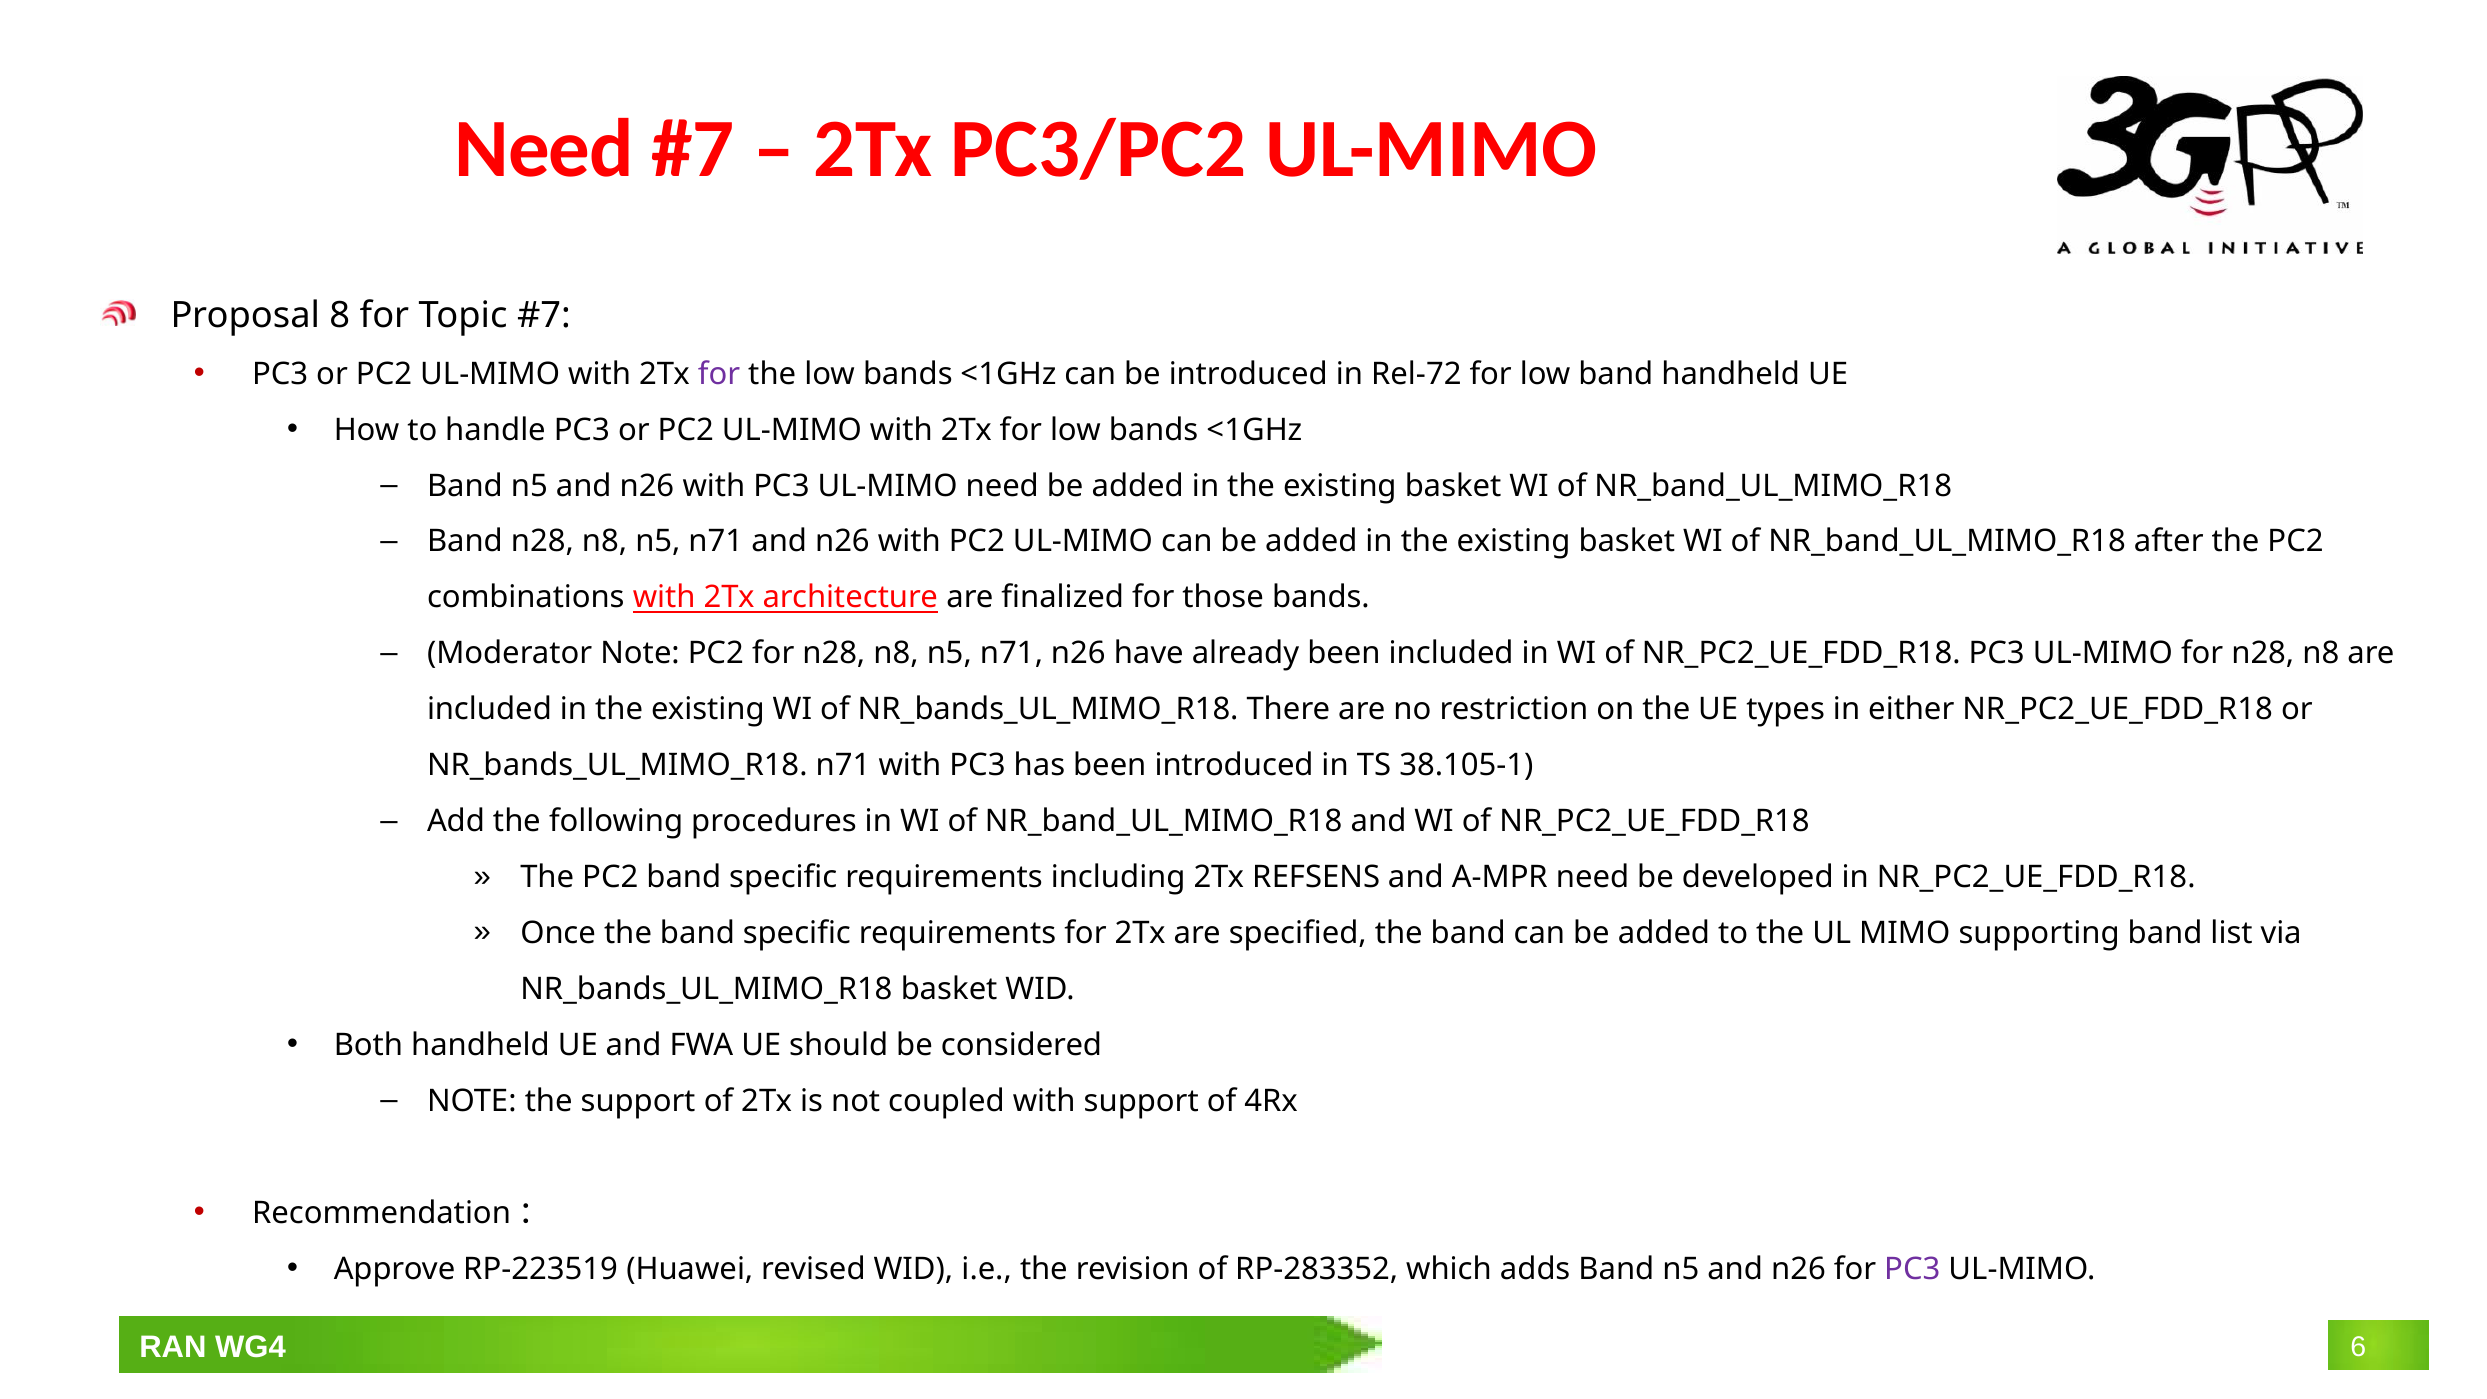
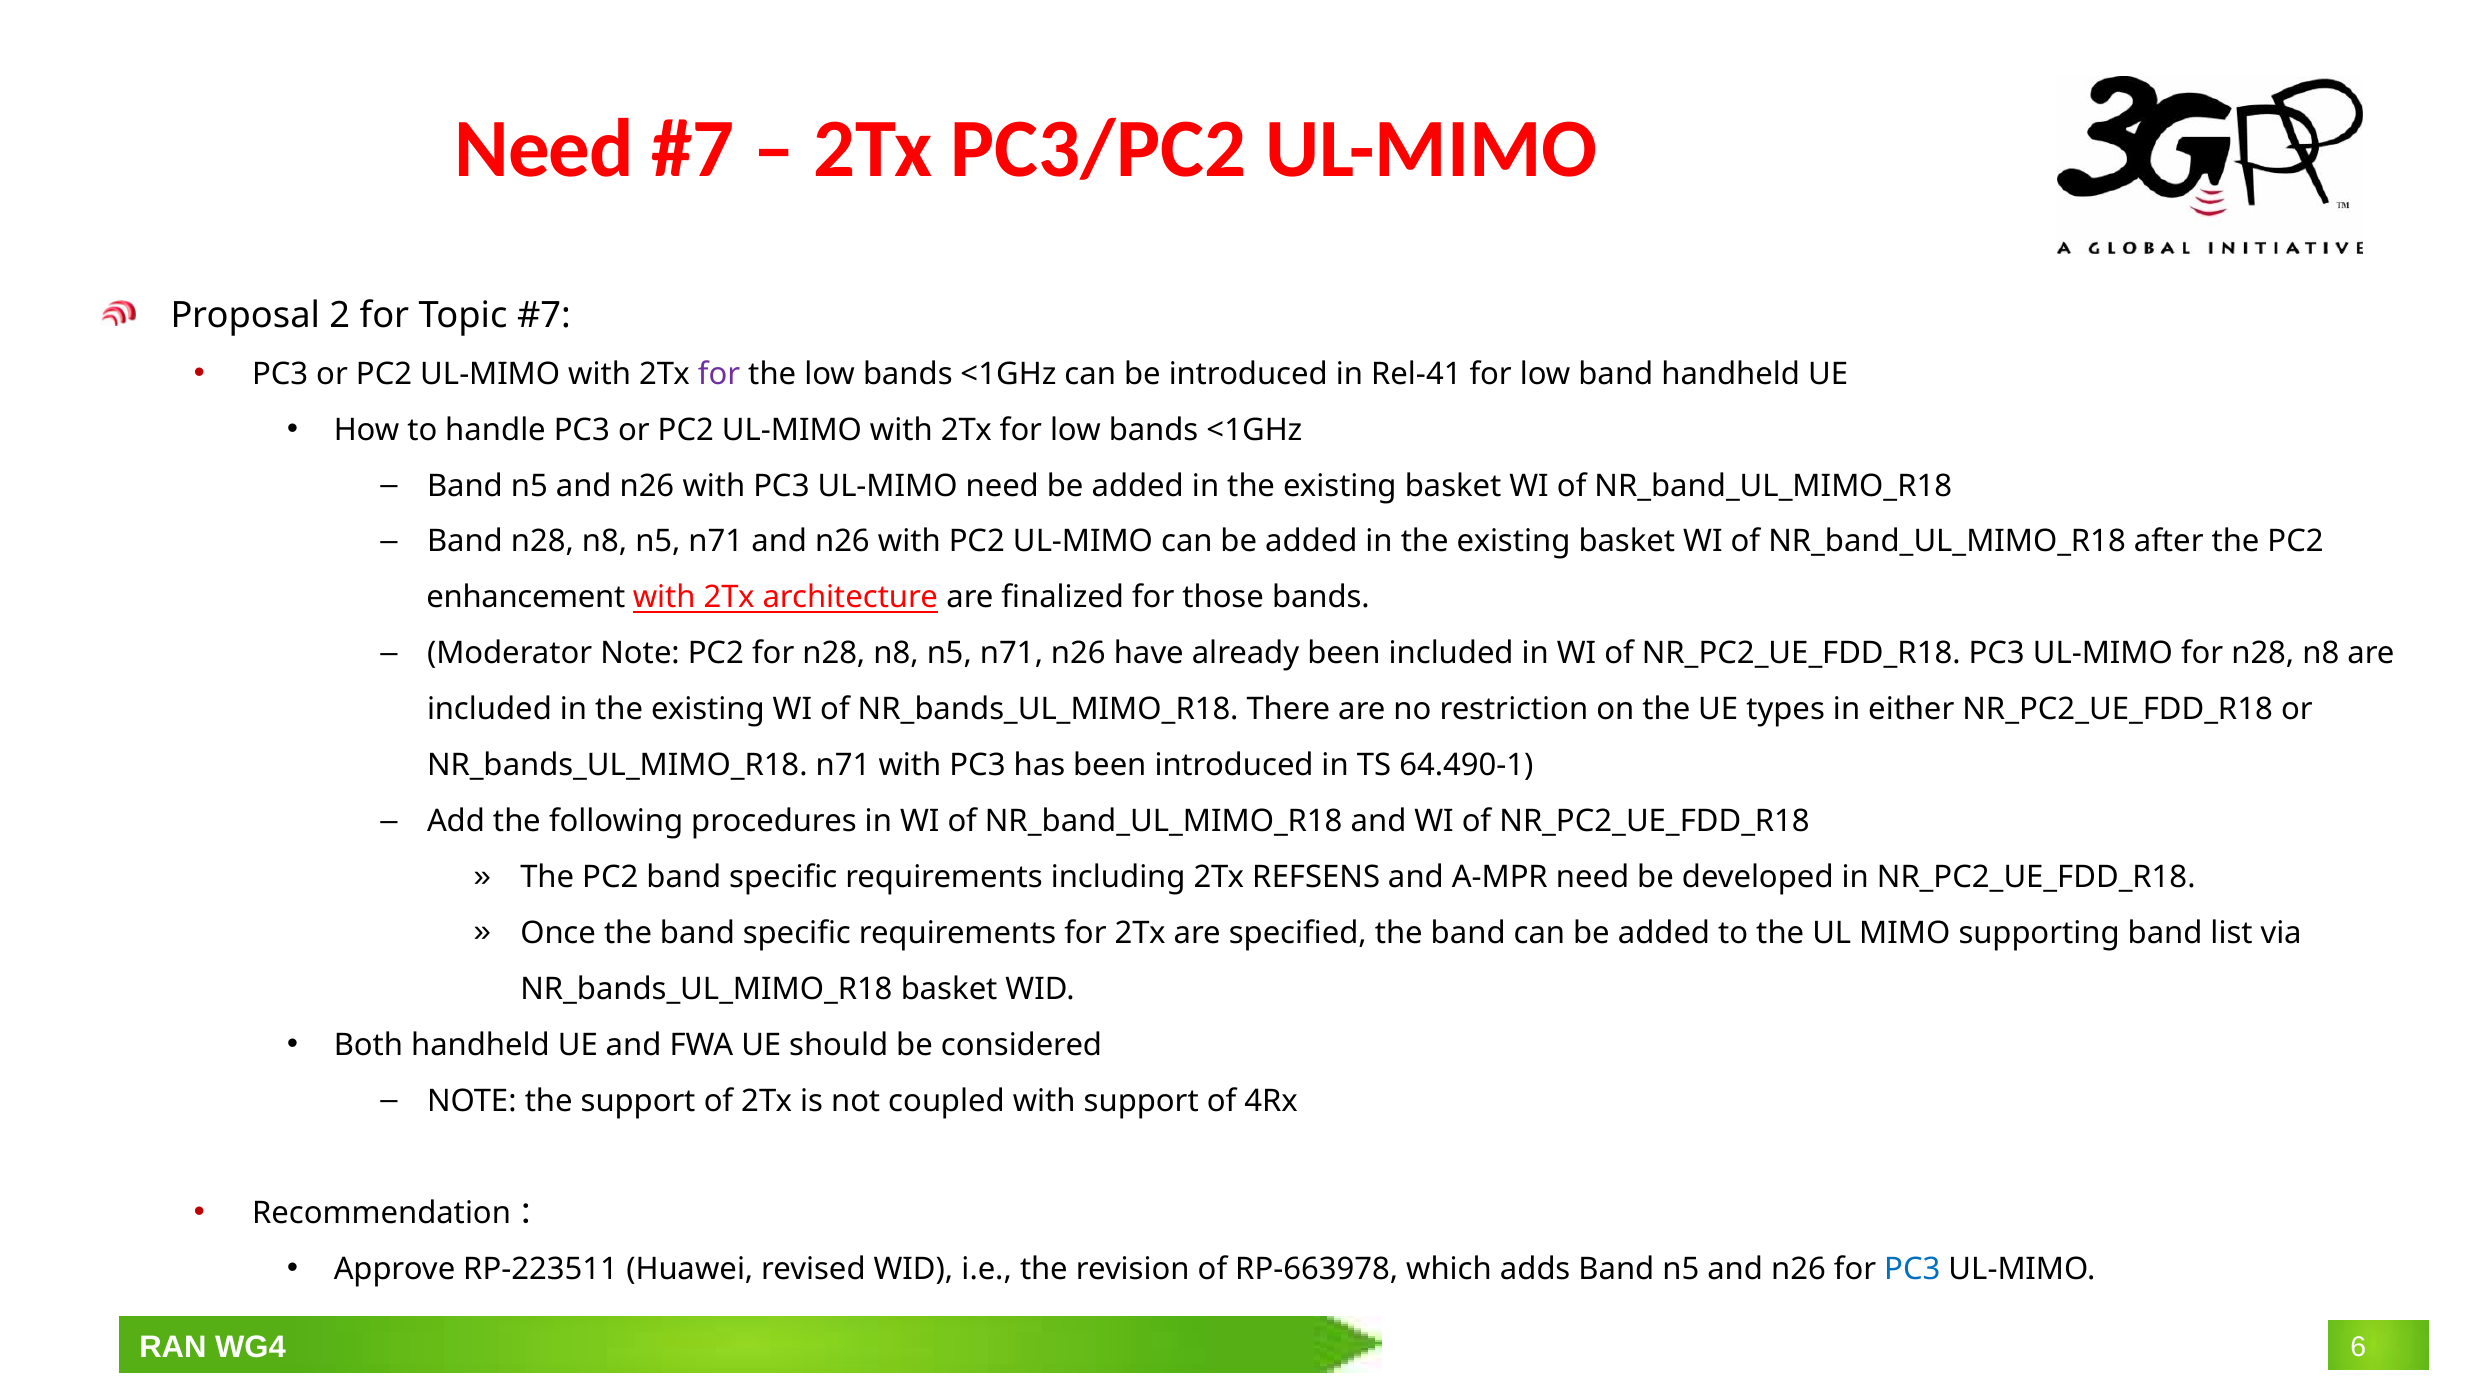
8: 8 -> 2 (340, 315)
Rel-72: Rel-72 -> Rel-41 (1416, 374)
combinations: combinations -> enhancement (526, 598)
38.105-1: 38.105-1 -> 64.490-1 (1466, 766)
RP-223519: RP-223519 -> RP-223511 (541, 1269)
RP-283352: RP-283352 -> RP-663978 (1317, 1269)
PC3 colour: purple -> blue (1912, 1269)
